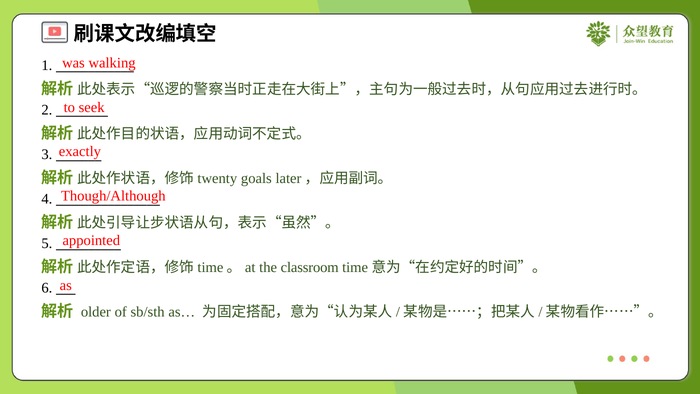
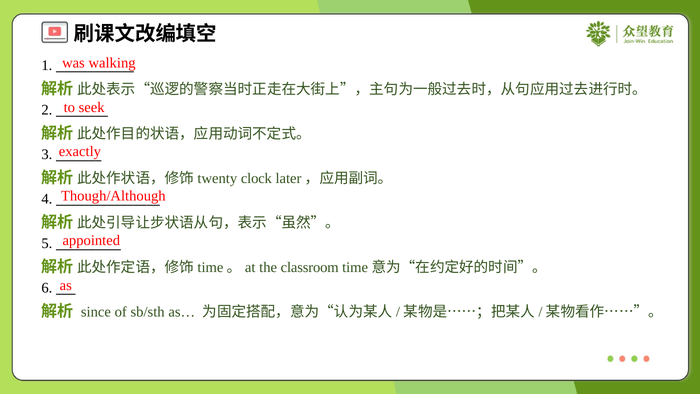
goals: goals -> clock (256, 178)
older: older -> since (96, 312)
